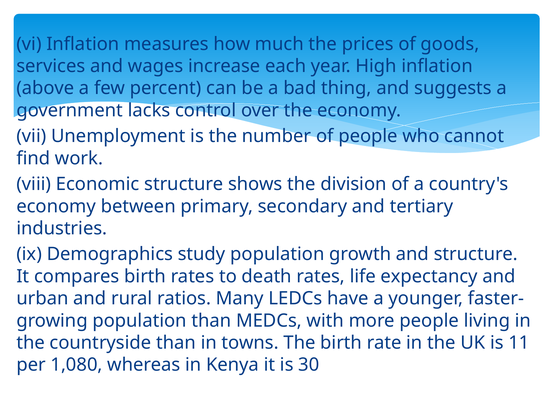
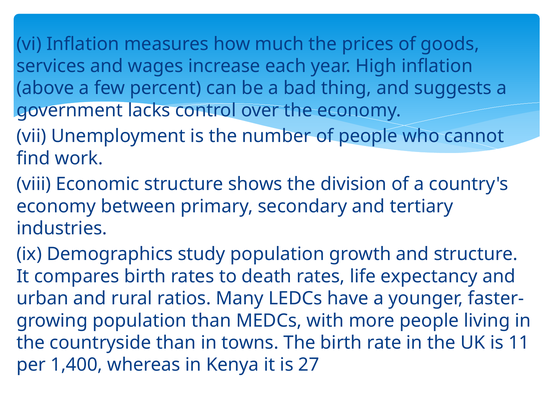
1,080: 1,080 -> 1,400 (76, 365)
30: 30 -> 27 (309, 365)
